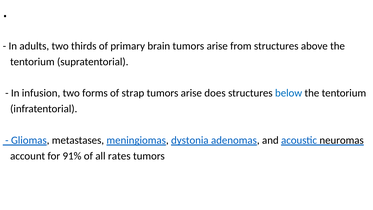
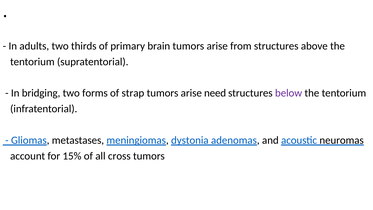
infusion: infusion -> bridging (41, 93)
does: does -> need (215, 93)
below colour: blue -> purple (289, 93)
91%: 91% -> 15% (72, 156)
rates: rates -> cross (119, 156)
